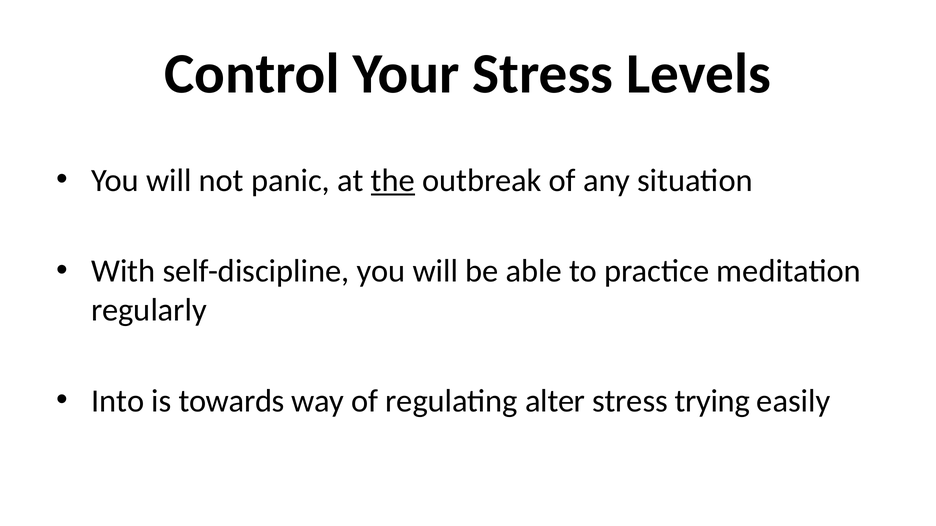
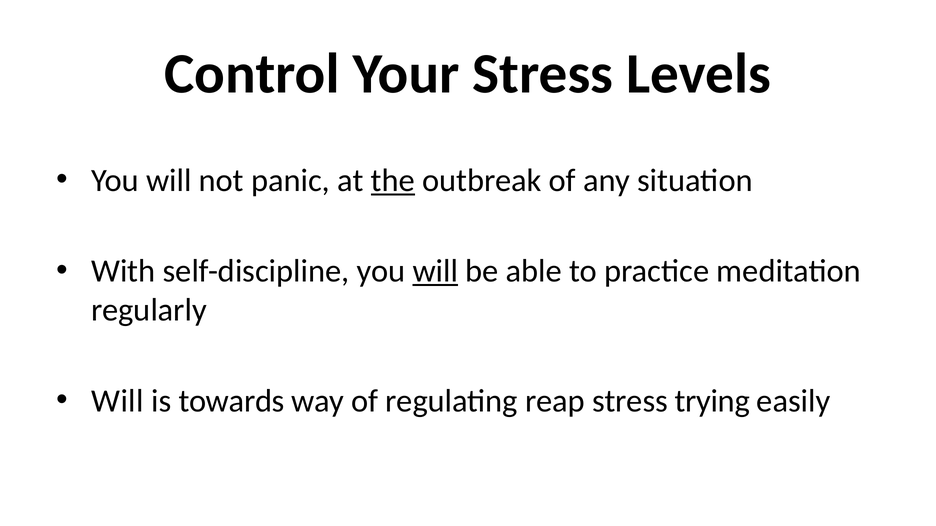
will underline: none -> present (435, 271)
Into: Into -> Will (118, 401)
alter: alter -> reap (555, 401)
